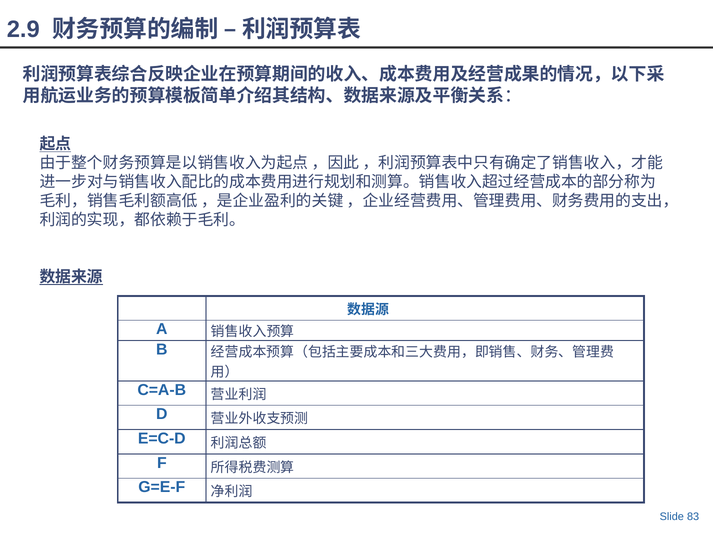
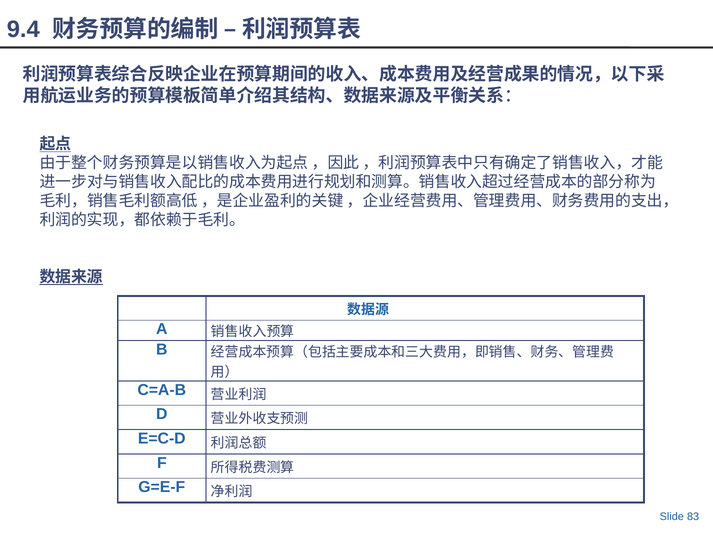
2.9: 2.9 -> 9.4 (23, 30)
